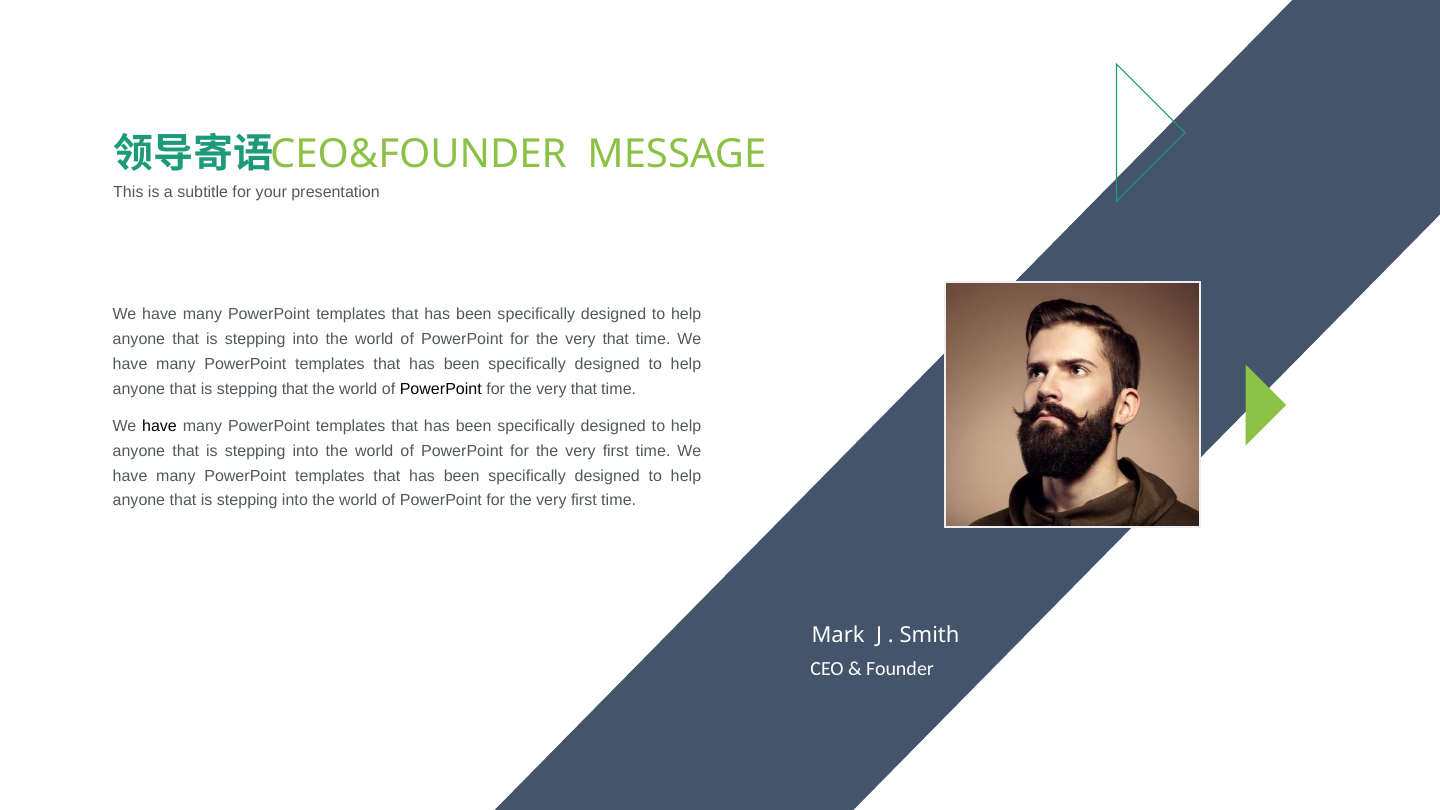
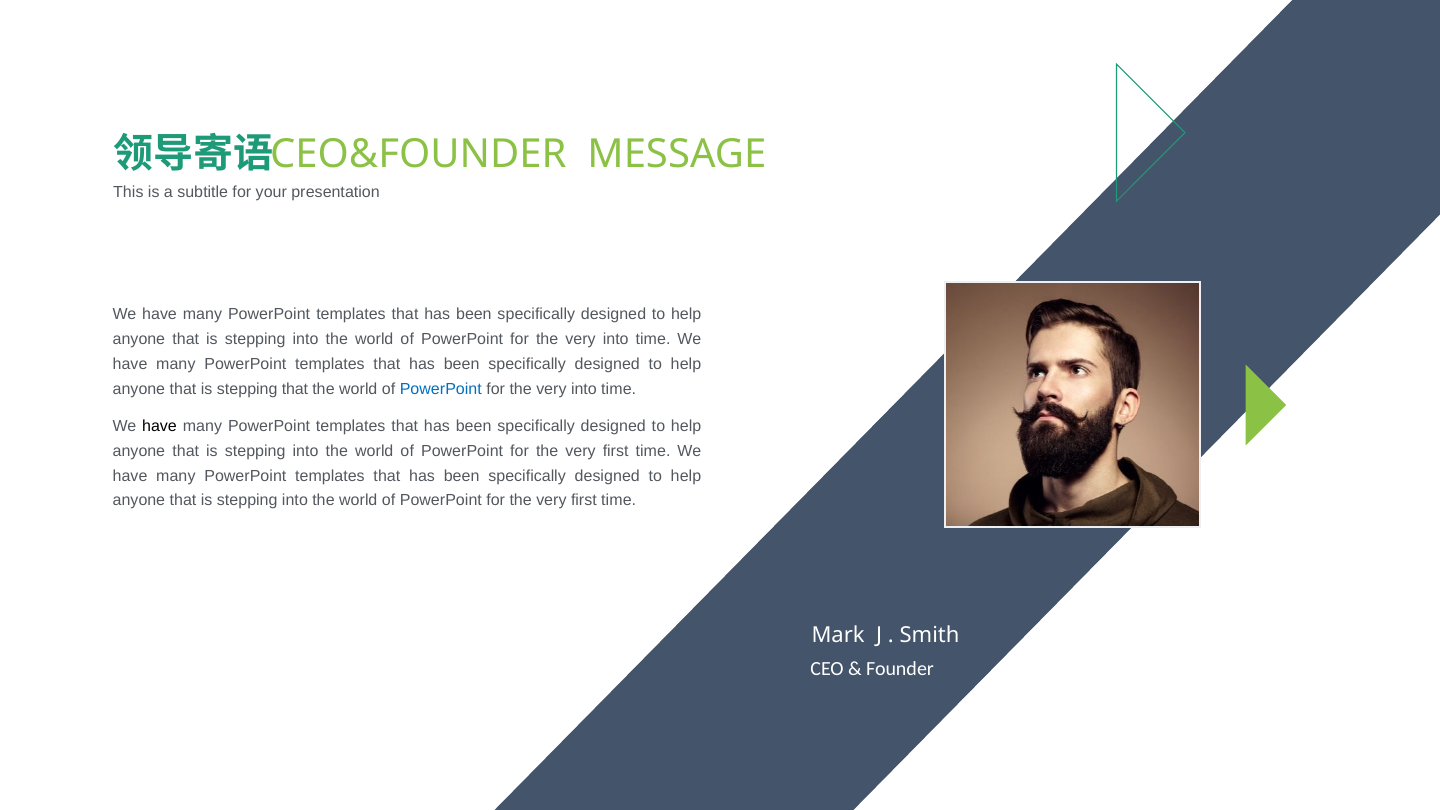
that: that -> into (616, 339)
PowerPoint colour: black -> blue (441, 389)
that: that -> into (584, 389)
